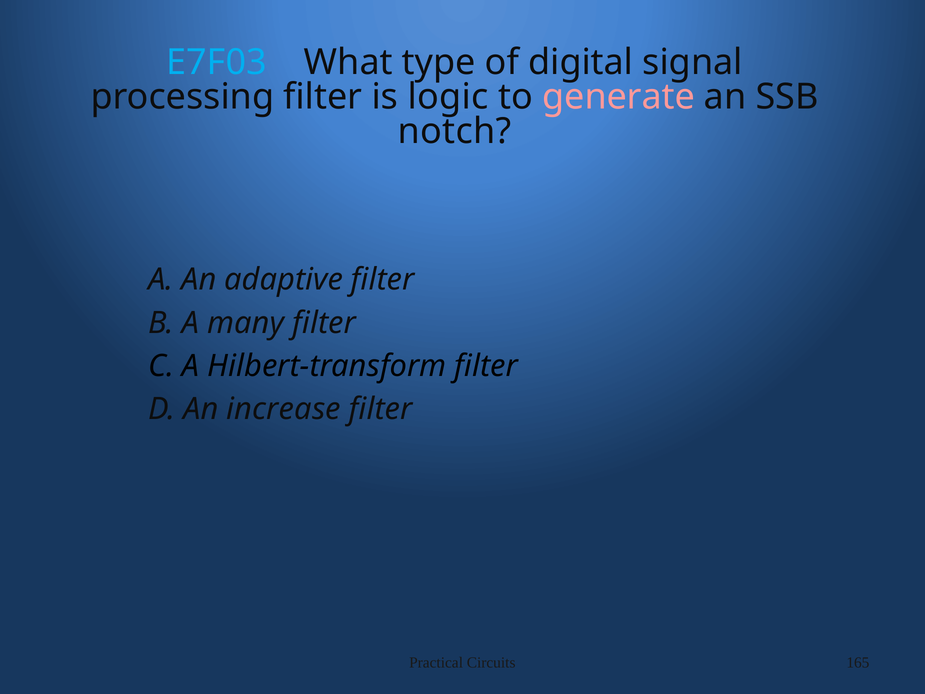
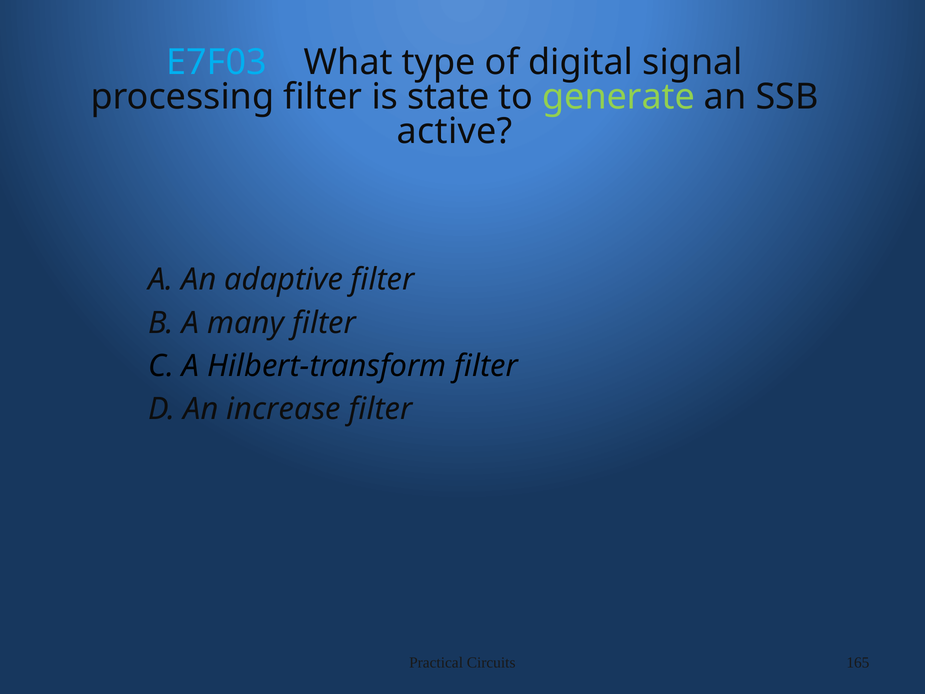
logic: logic -> state (448, 97)
generate colour: pink -> light green (619, 97)
notch: notch -> active (455, 132)
